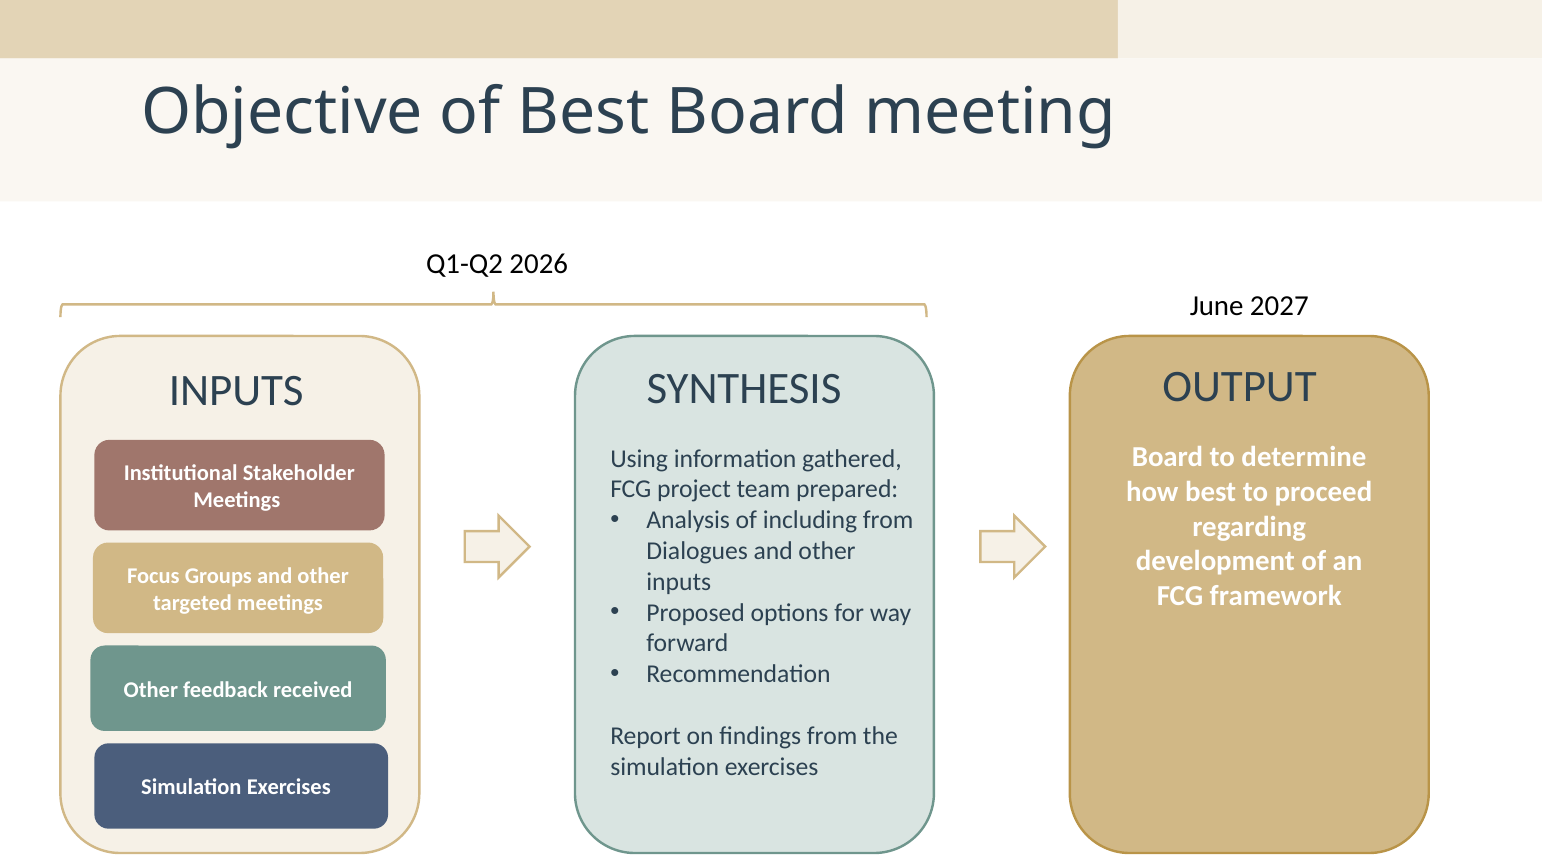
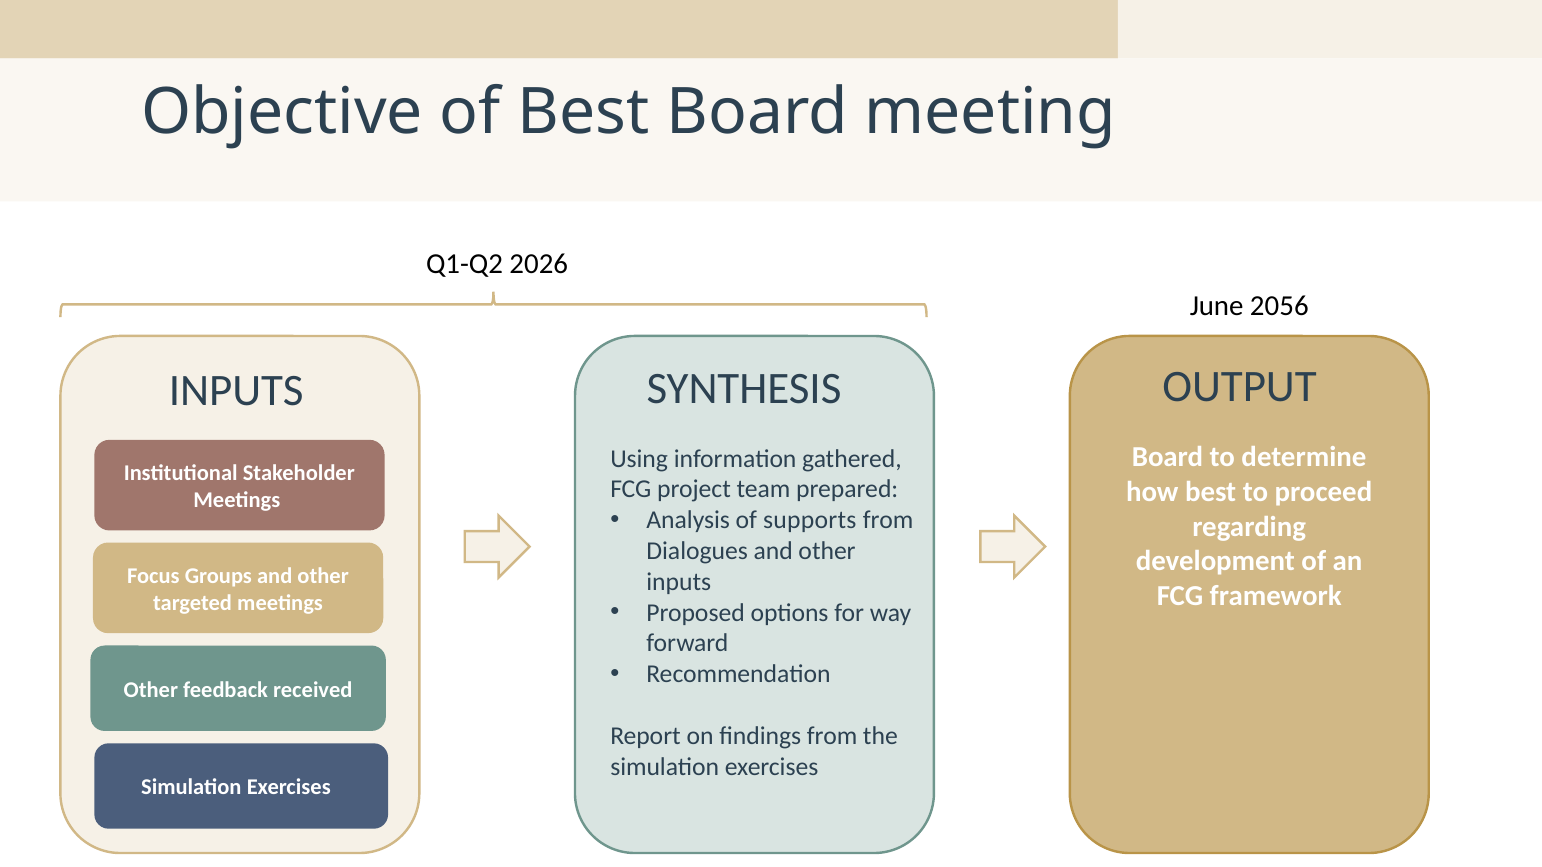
2027: 2027 -> 2056 (1279, 306)
including: including -> supports (810, 520)
